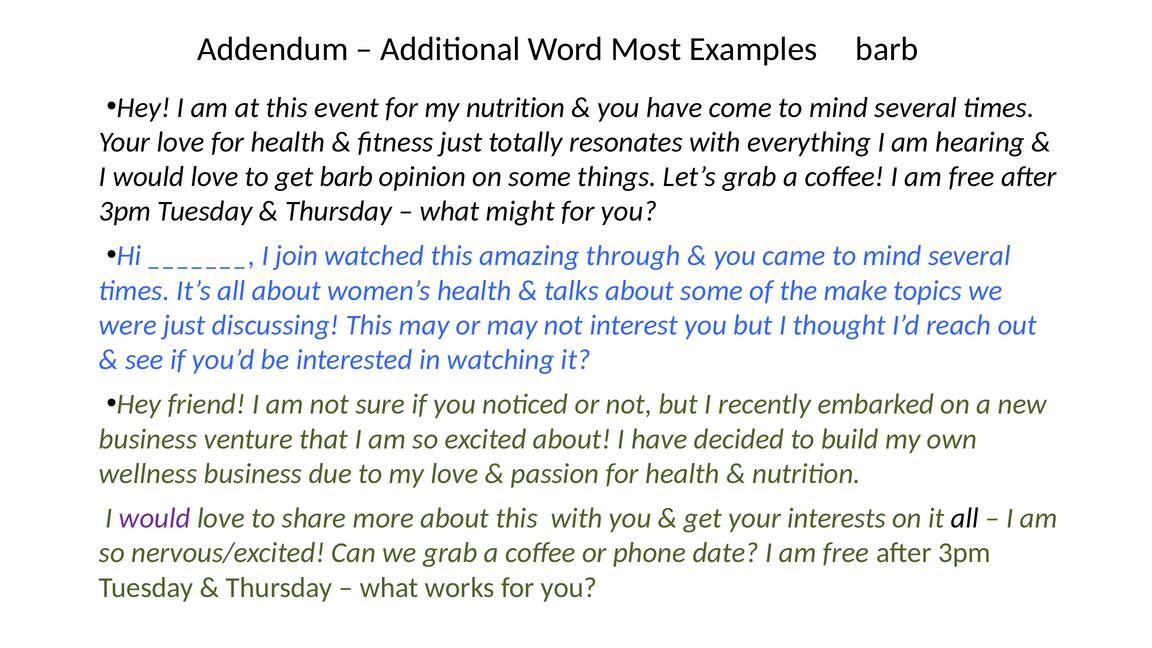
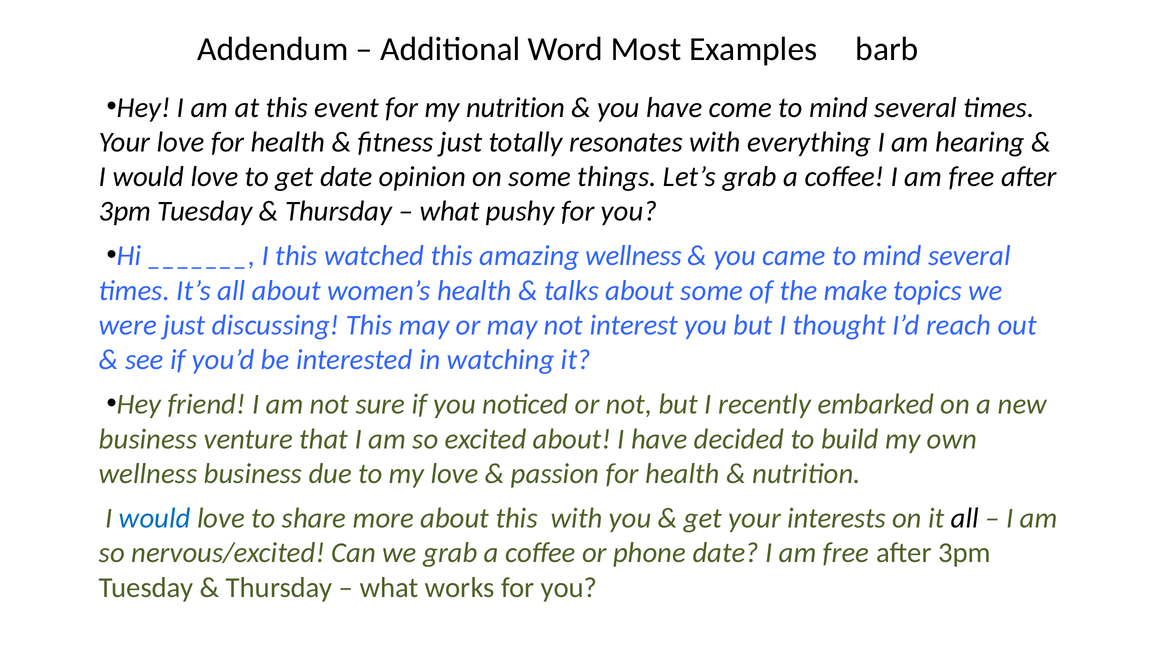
get barb: barb -> date (346, 177)
might: might -> pushy (520, 211)
I join: join -> this (297, 256)
amazing through: through -> wellness (634, 256)
would colour: purple -> blue (155, 518)
